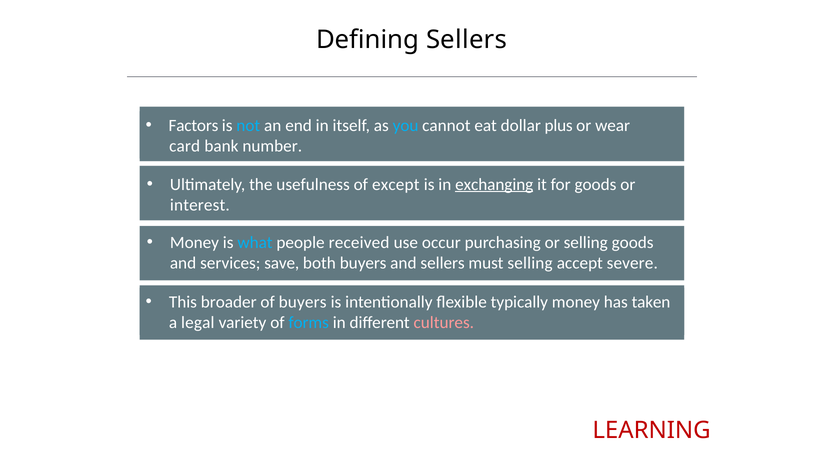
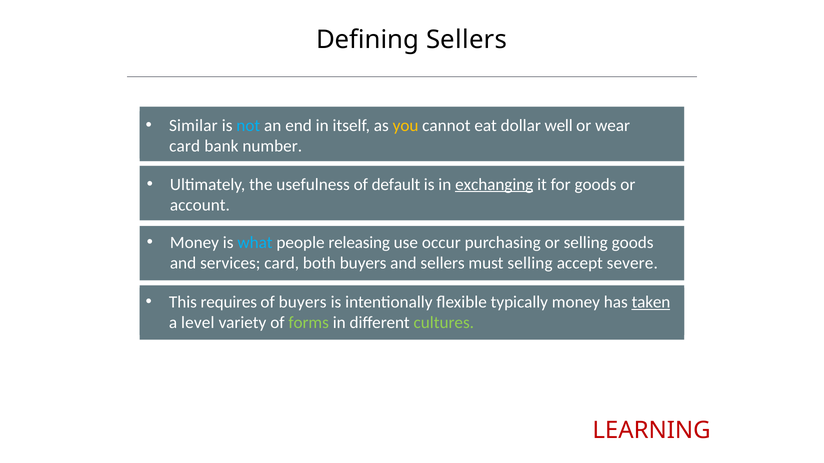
Factors: Factors -> Similar (193, 126)
you colour: light blue -> yellow (406, 126)
plus: plus -> well (559, 126)
except: except -> default (396, 185)
interest: interest -> account (200, 205)
received: received -> releasing (359, 243)
services save: save -> card (282, 263)
broader: broader -> requires (229, 303)
taken underline: none -> present (651, 303)
legal: legal -> level (198, 323)
forms colour: light blue -> light green (309, 323)
cultures colour: pink -> light green (444, 323)
